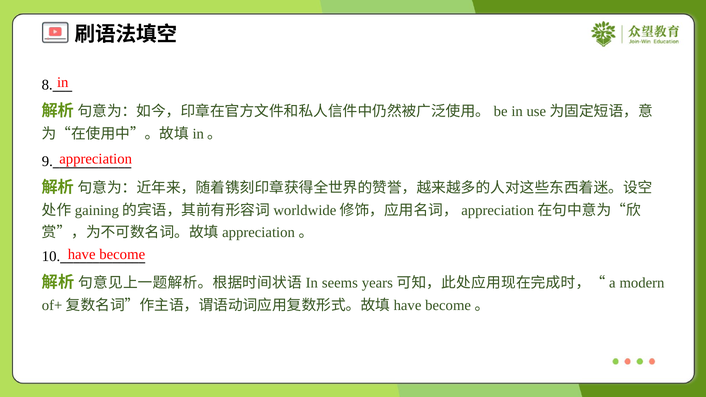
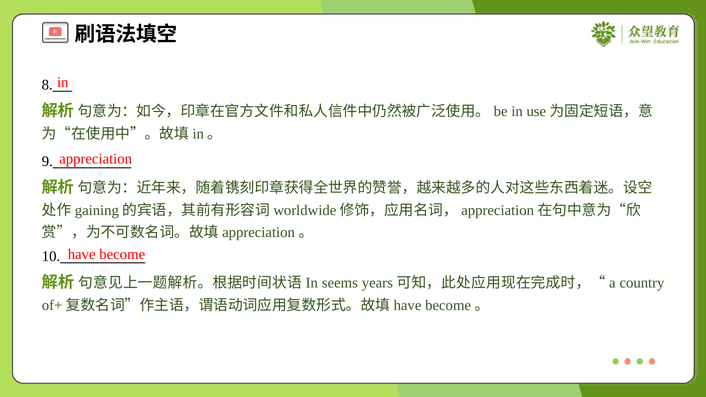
modern: modern -> country (642, 283)
